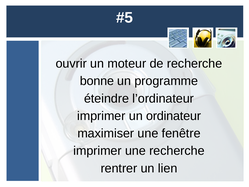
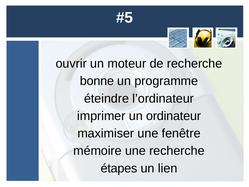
imprimer: imprimer -> mémoire (97, 151)
rentrer: rentrer -> étapes (119, 168)
